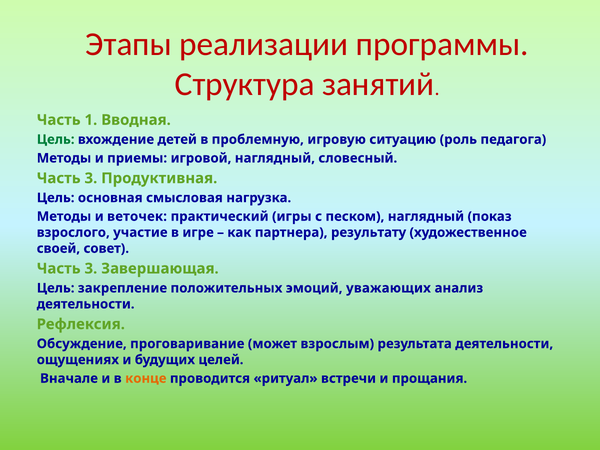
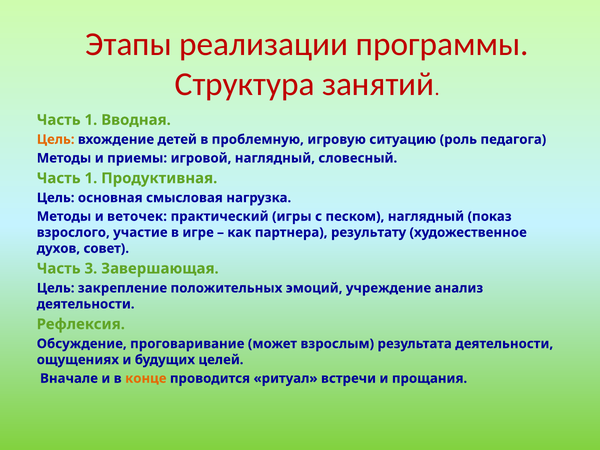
Цель colour: green -> orange (56, 139)
3: 3 -> 1 (91, 178)
своей: своей -> духов (58, 248)
уважающих: уважающих -> учреждение (389, 288)
